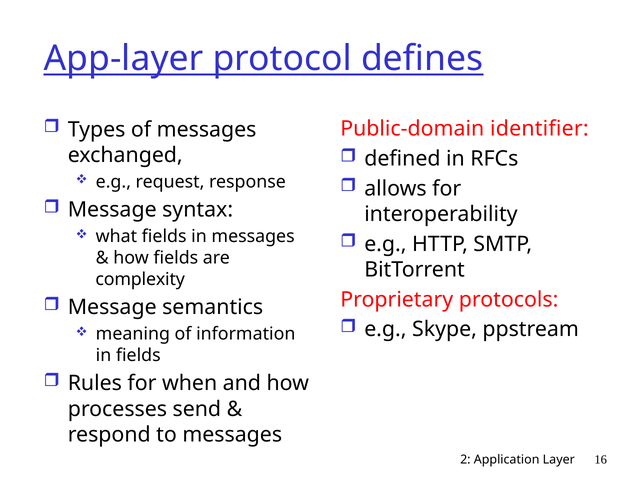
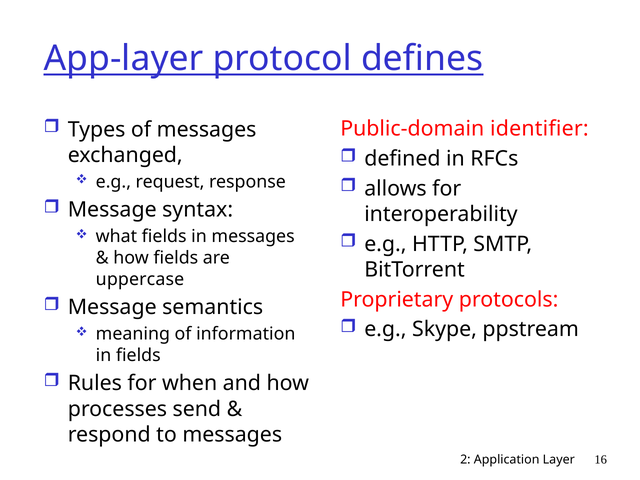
complexity: complexity -> uppercase (140, 279)
